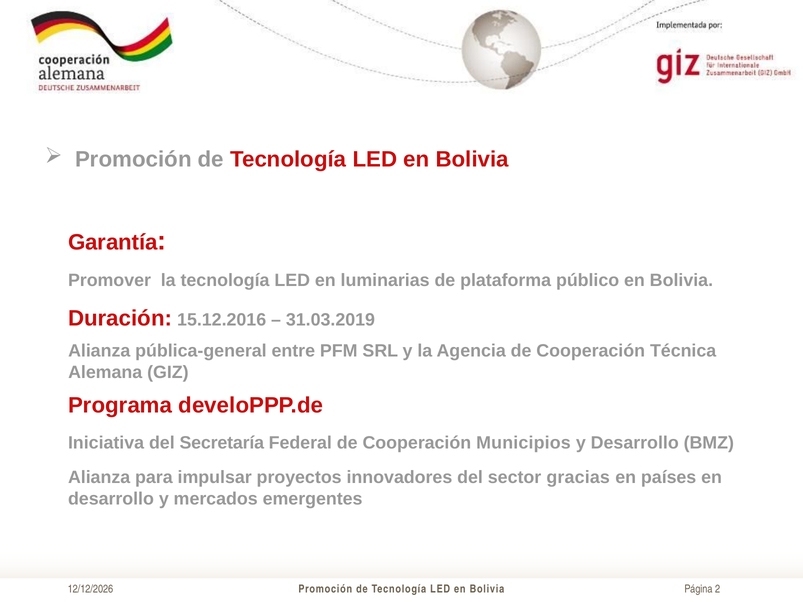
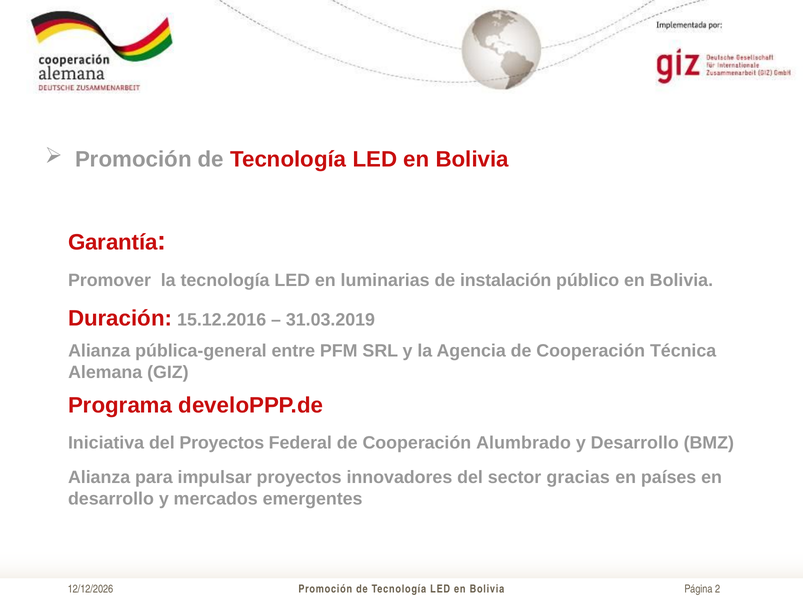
plataforma: plataforma -> instalación (506, 281)
del Secretaría: Secretaría -> Proyectos (222, 443)
Municipios: Municipios -> Alumbrado (524, 443)
